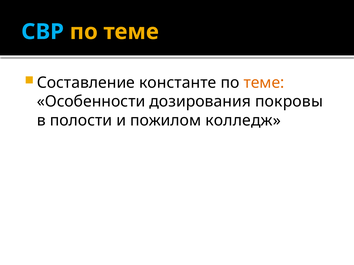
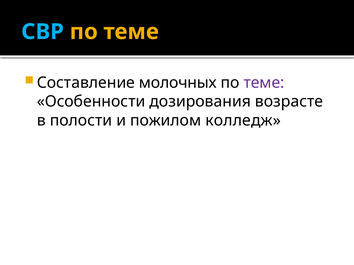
константе: константе -> молочных (178, 83)
теме colour: orange -> purple (264, 83)
покровы: покровы -> возрасте (289, 102)
